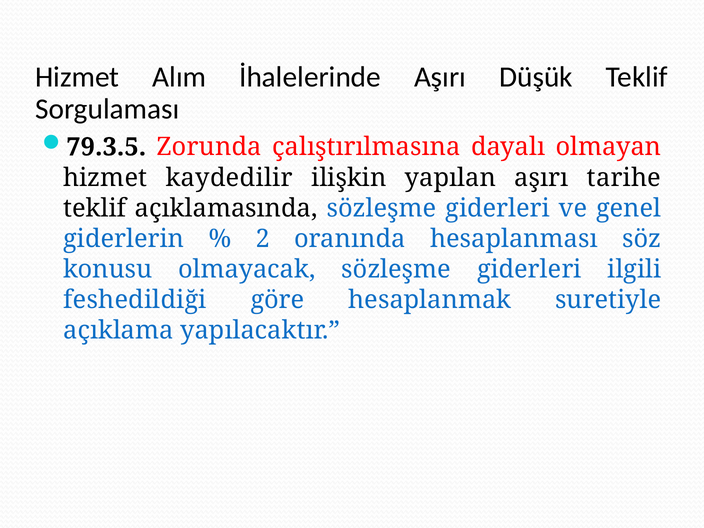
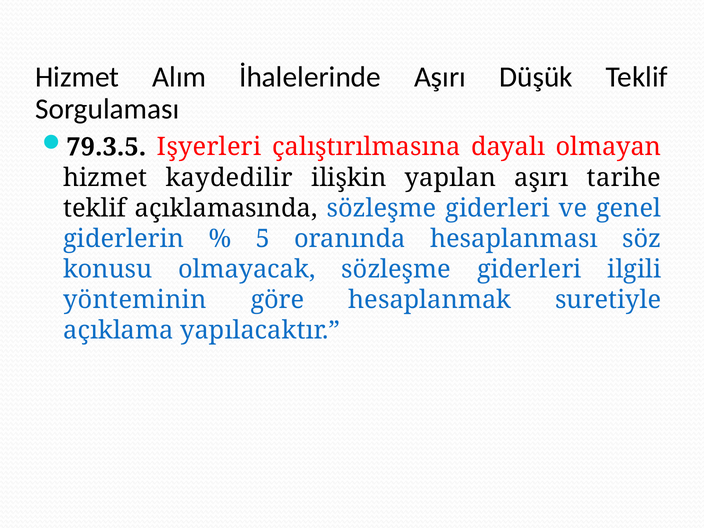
Zorunda: Zorunda -> Işyerleri (209, 147)
2: 2 -> 5 (263, 239)
feshedildiği: feshedildiği -> yönteminin (135, 300)
